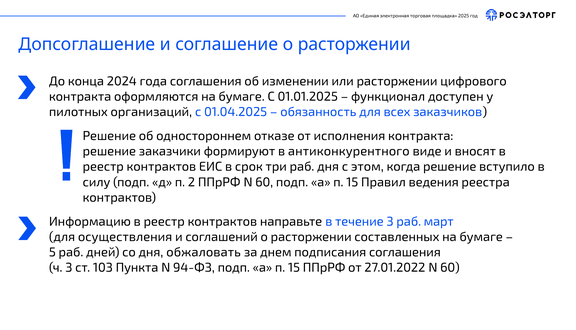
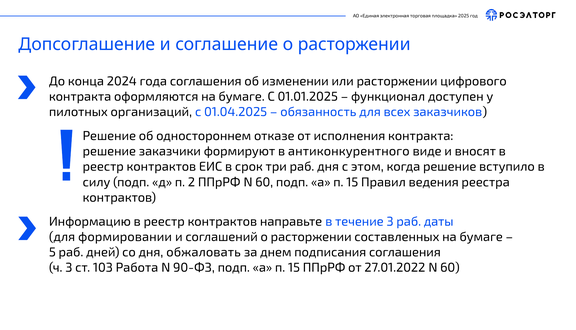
март: март -> даты (439, 221)
осуществления: осуществления -> формировании (125, 237)
Пункта: Пункта -> Работа (137, 267)
94-ФЗ: 94-ФЗ -> 90-ФЗ (194, 267)
